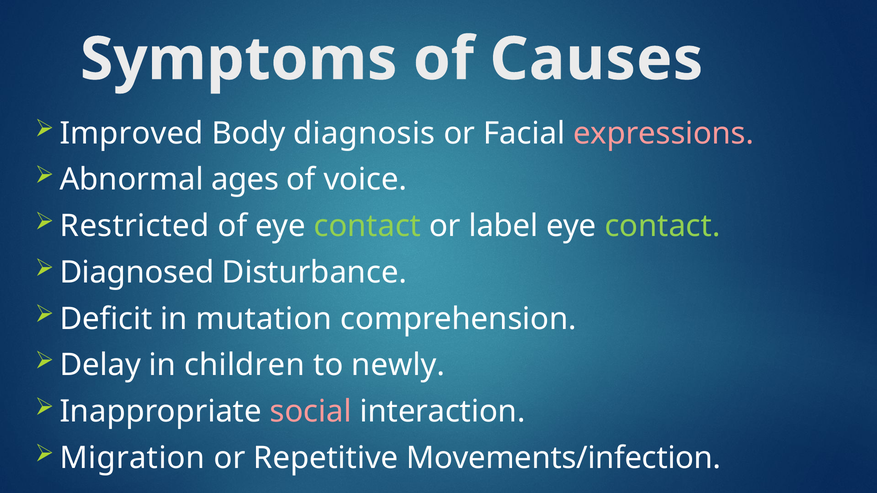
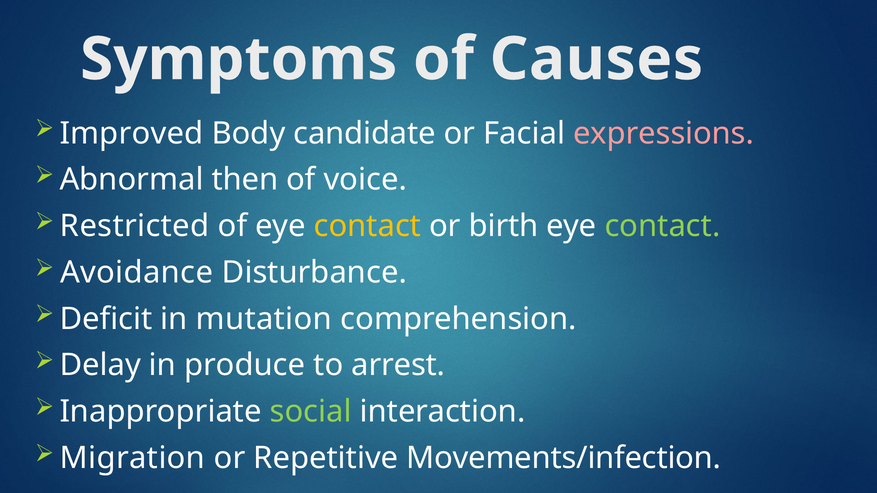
diagnosis: diagnosis -> candidate (365, 133)
ages: ages -> then (245, 180)
contact colour: light green -> yellow (367, 226)
label: label -> birth (504, 226)
Diagnosed: Diagnosed -> Avoidance (137, 273)
children: children -> produce (245, 365)
newly: newly -> arrest (398, 365)
social colour: pink -> light green (311, 412)
